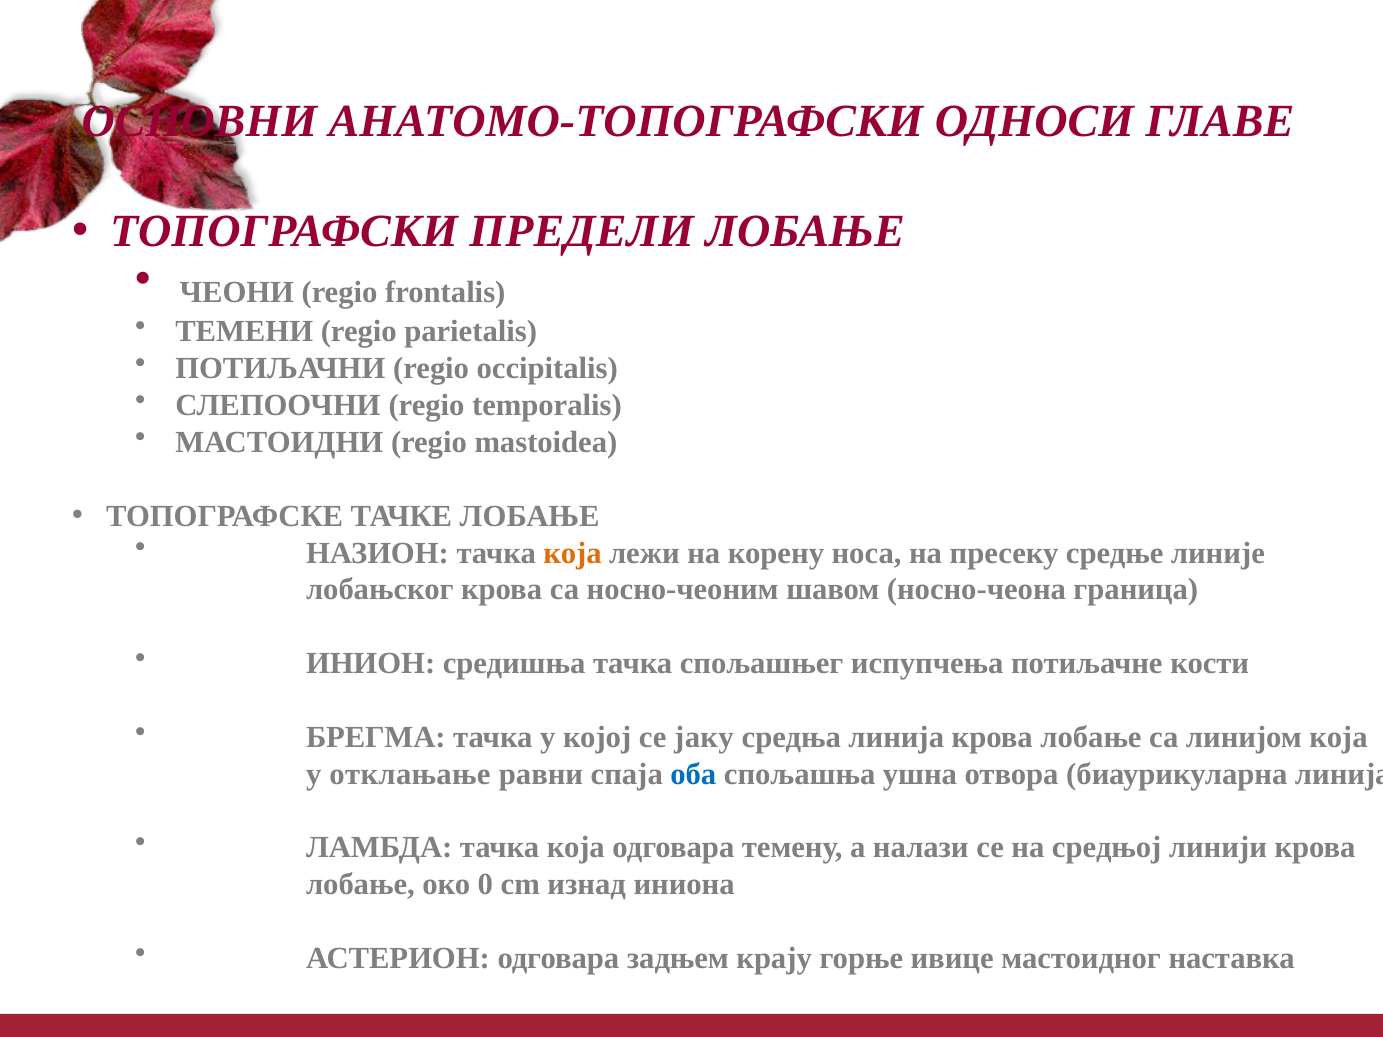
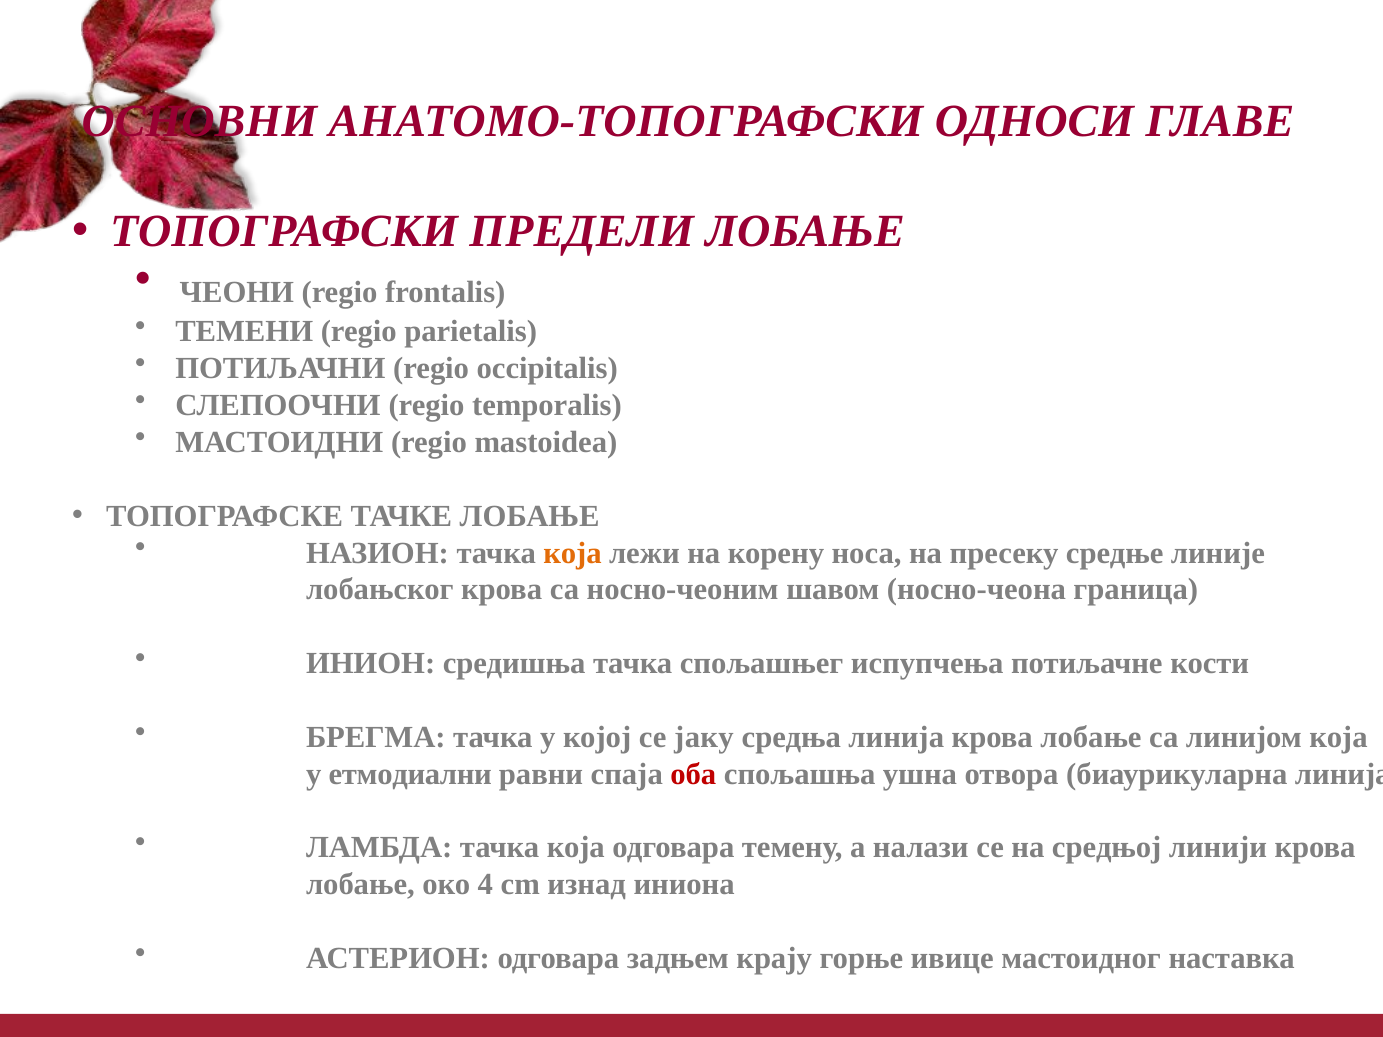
отклањање: отклањање -> етмодиални (410, 774)
оба colour: blue -> red (693, 774)
0: 0 -> 4 (485, 885)
